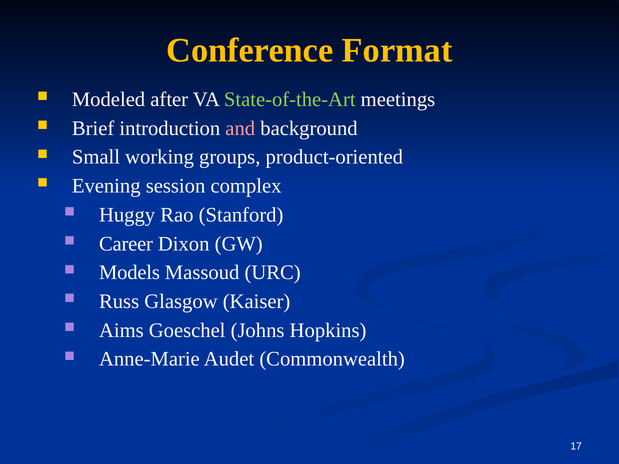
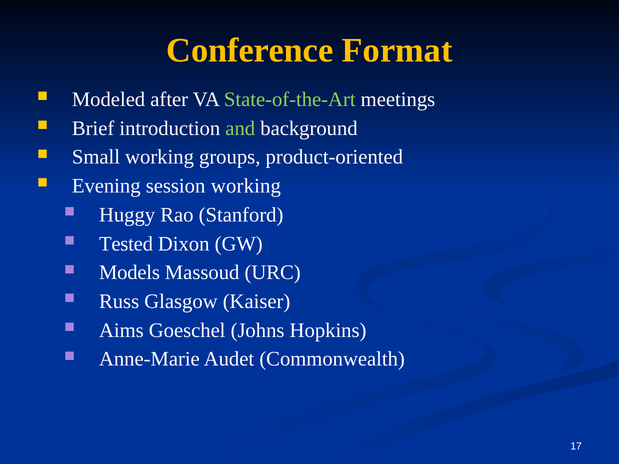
and colour: pink -> light green (240, 128)
session complex: complex -> working (246, 186)
Career: Career -> Tested (126, 244)
